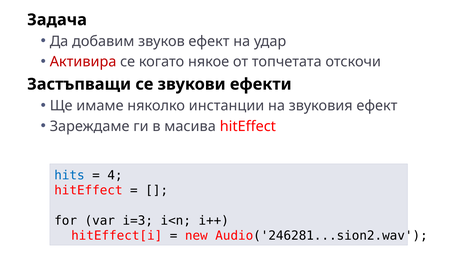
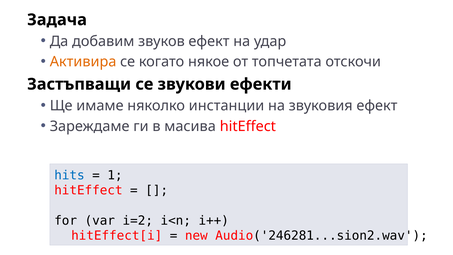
Активира colour: red -> orange (83, 62)
4: 4 -> 1 (115, 175)
i=3: i=3 -> i=2 (138, 220)
